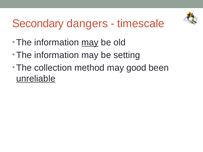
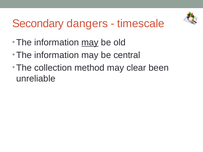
setting: setting -> central (127, 55)
good: good -> clear (136, 68)
unreliable underline: present -> none (36, 79)
